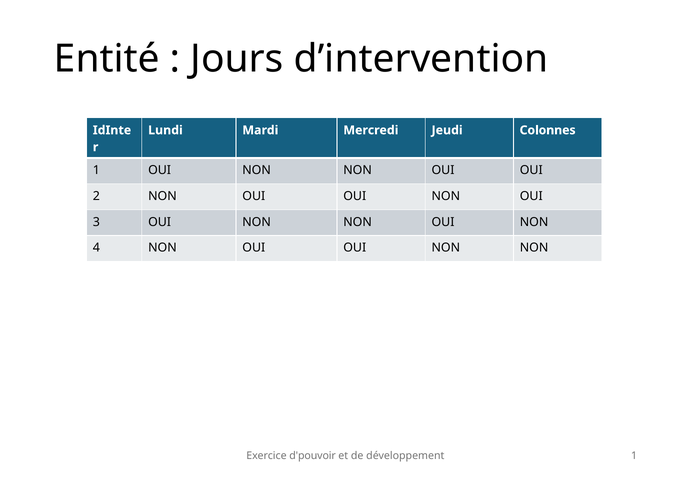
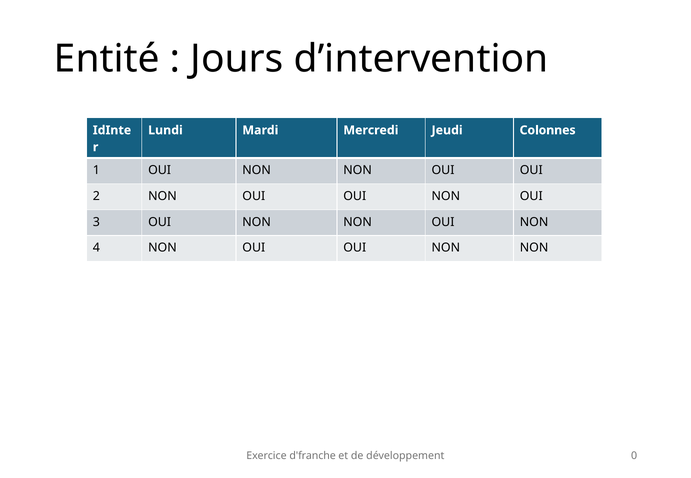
d'pouvoir: d'pouvoir -> d'franche (313, 456)
développement 1: 1 -> 0 (634, 456)
